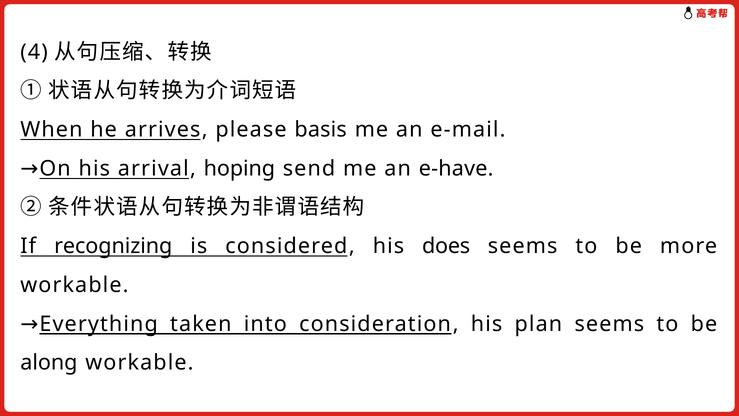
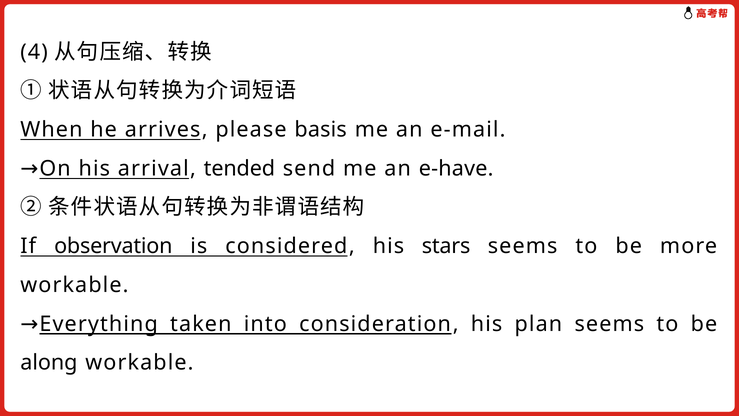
hoping: hoping -> tended (239, 168)
recognizing: recognizing -> observation (113, 246)
does: does -> stars (446, 246)
